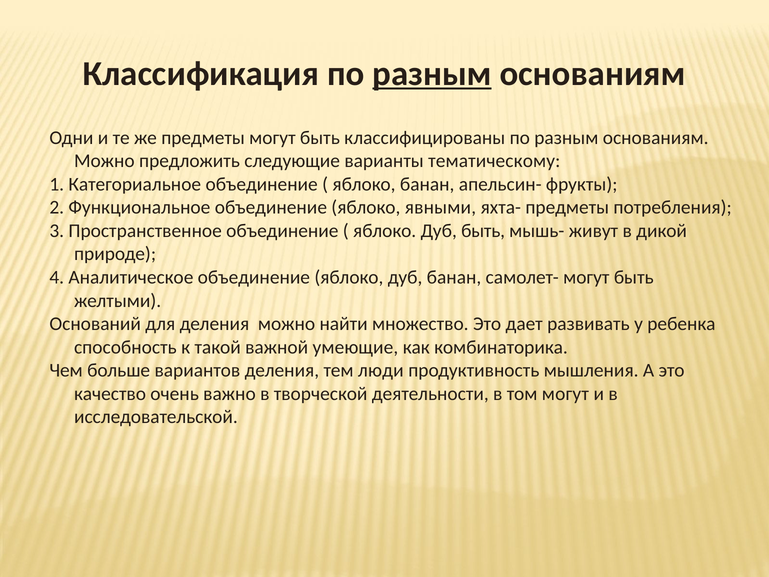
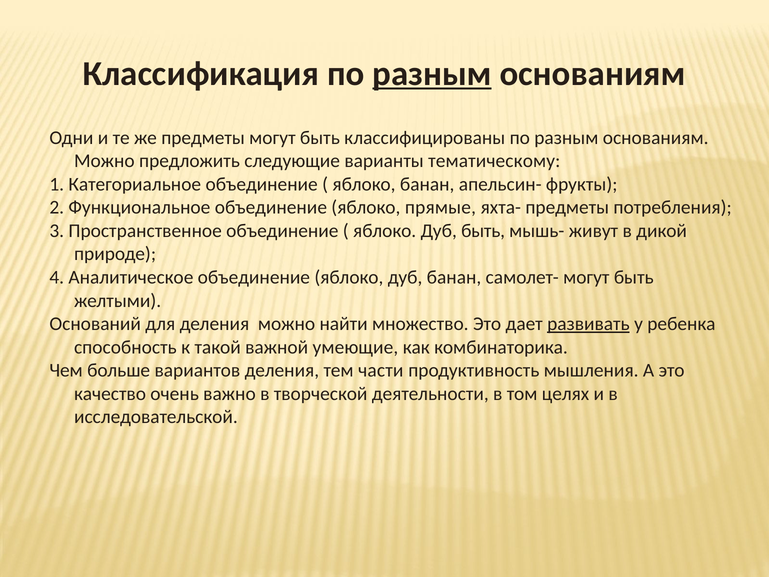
явными: явными -> прямые (440, 207)
развивать underline: none -> present (588, 324)
люди: люди -> части (381, 370)
том могут: могут -> целях (566, 393)
